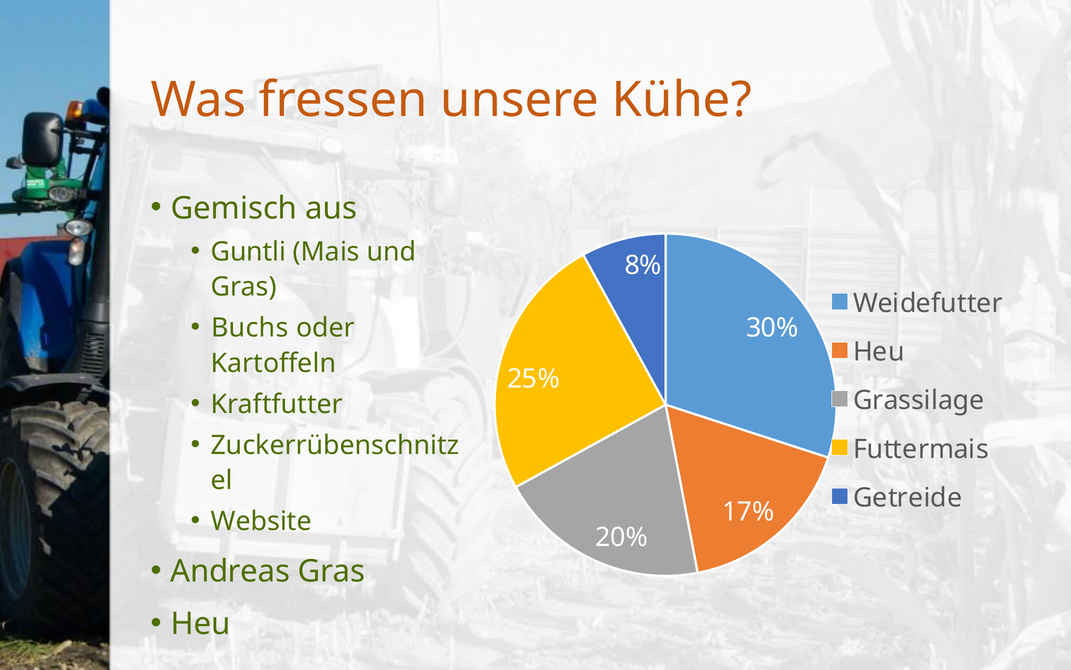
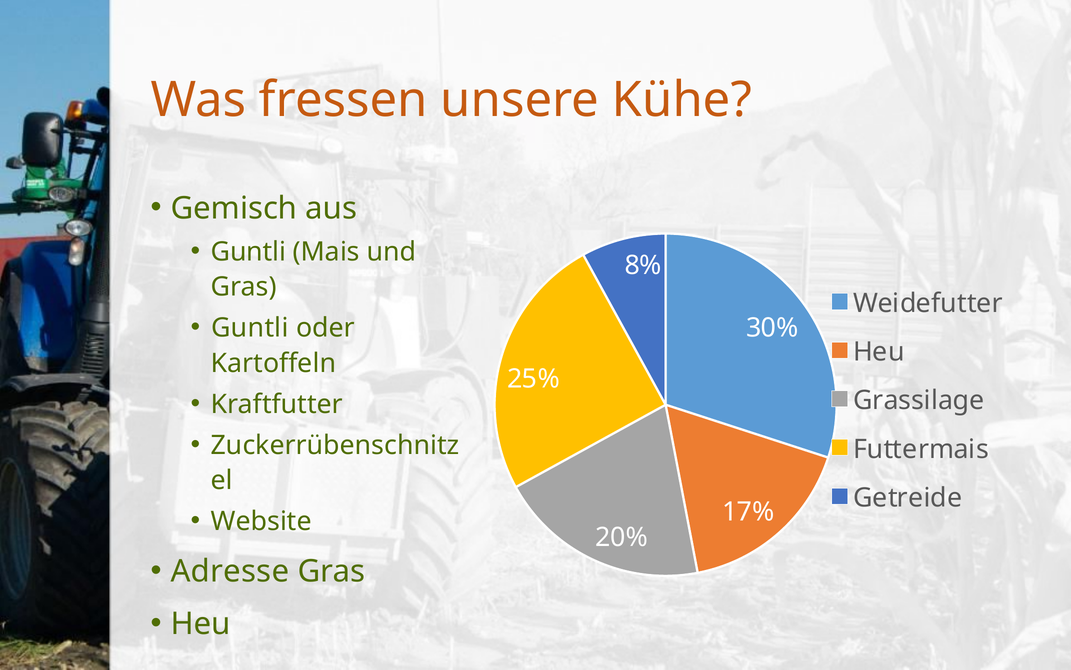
Buchs: Buchs -> Guntli (250, 328)
Andreas: Andreas -> Adresse (230, 571)
